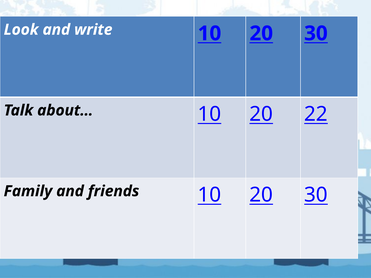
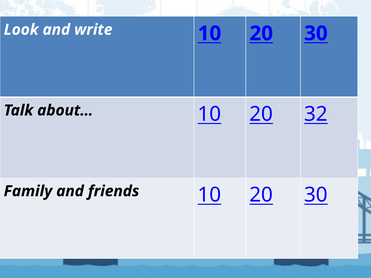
22: 22 -> 32 (316, 114)
